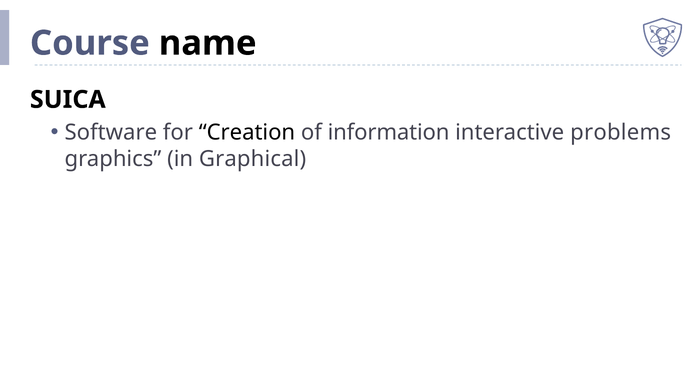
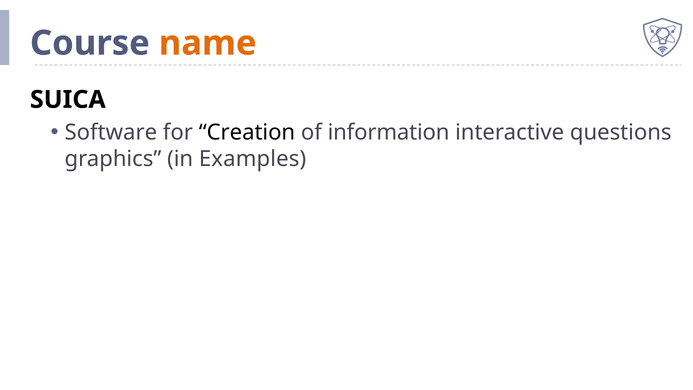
name colour: black -> orange (208, 43)
problems: problems -> questions (621, 132)
Graphical: Graphical -> Examples (253, 159)
